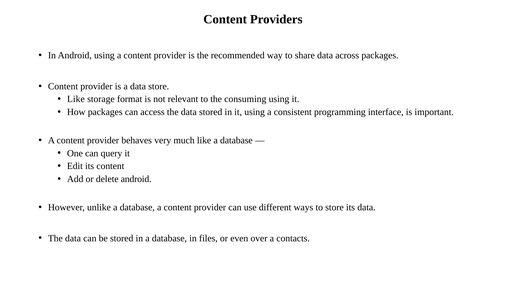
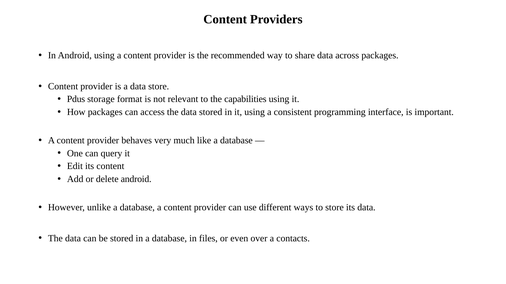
Like: Like -> Pdus (76, 99)
consuming: consuming -> capabilities (245, 99)
